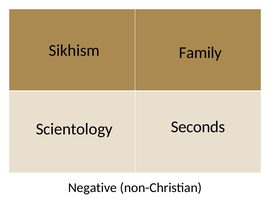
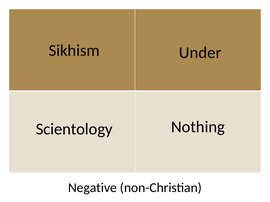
Family: Family -> Under (200, 53)
Seconds: Seconds -> Nothing (198, 127)
